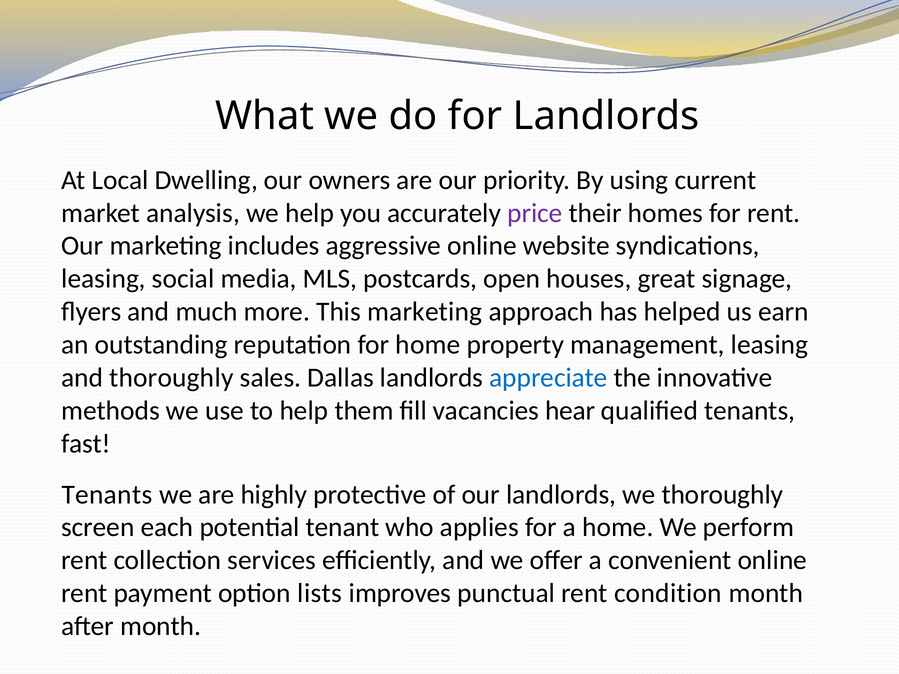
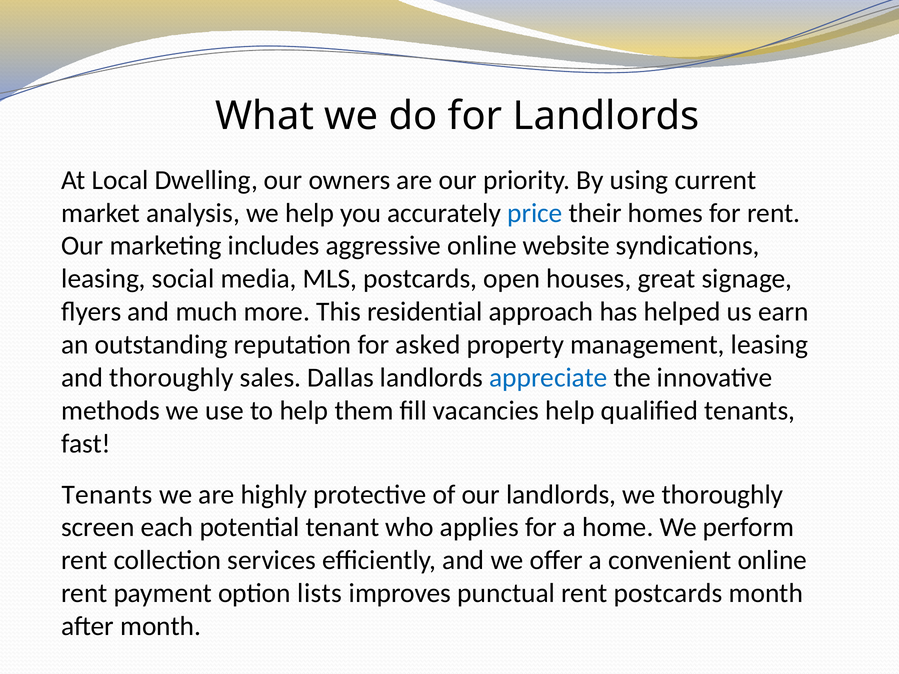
price colour: purple -> blue (535, 213)
This marketing: marketing -> residential (425, 312)
for home: home -> asked (428, 345)
vacancies hear: hear -> help (570, 411)
rent condition: condition -> postcards (668, 594)
